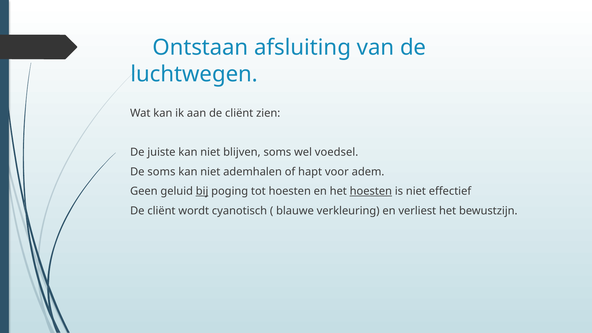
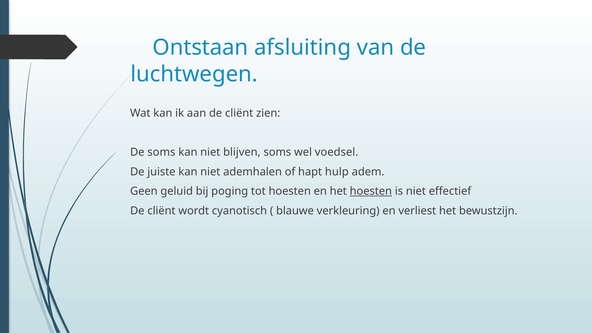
De juiste: juiste -> soms (161, 152)
De soms: soms -> juiste (161, 172)
voor: voor -> hulp (337, 172)
bij underline: present -> none (202, 191)
